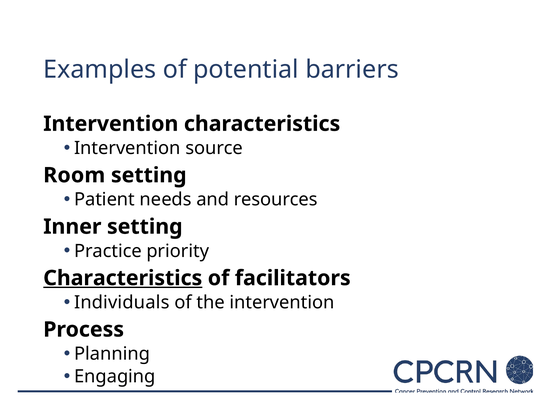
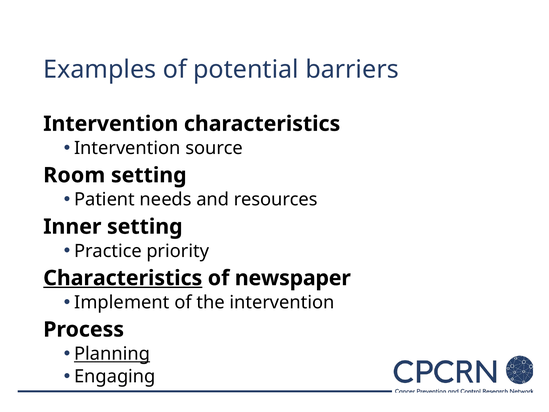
facilitators: facilitators -> newspaper (293, 278)
Individuals: Individuals -> Implement (122, 302)
Planning underline: none -> present (112, 354)
